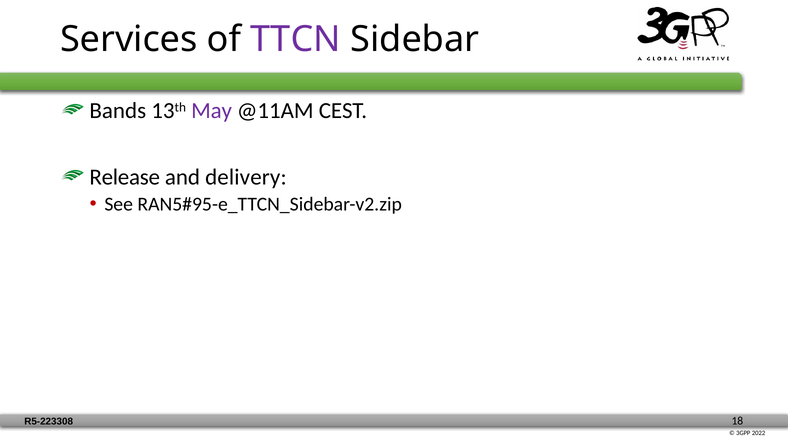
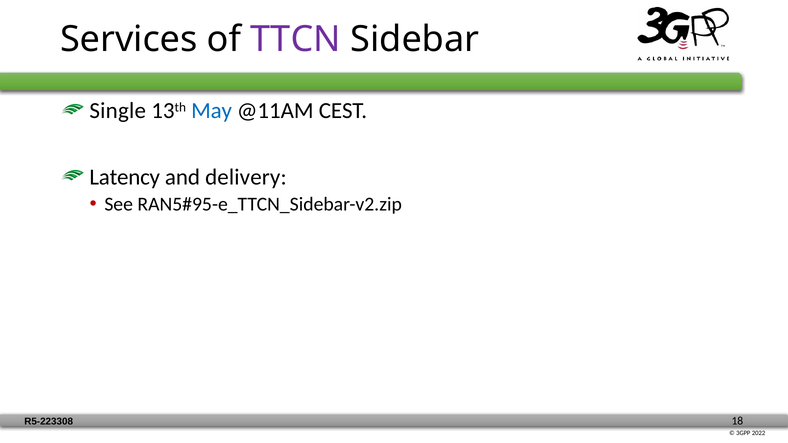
Bands: Bands -> Single (118, 111)
May colour: purple -> blue (212, 111)
Release: Release -> Latency (125, 177)
